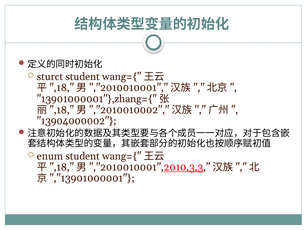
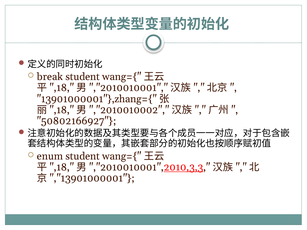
sturct: sturct -> break (50, 77)
13904000002: 13904000002 -> 50802166927 (77, 121)
